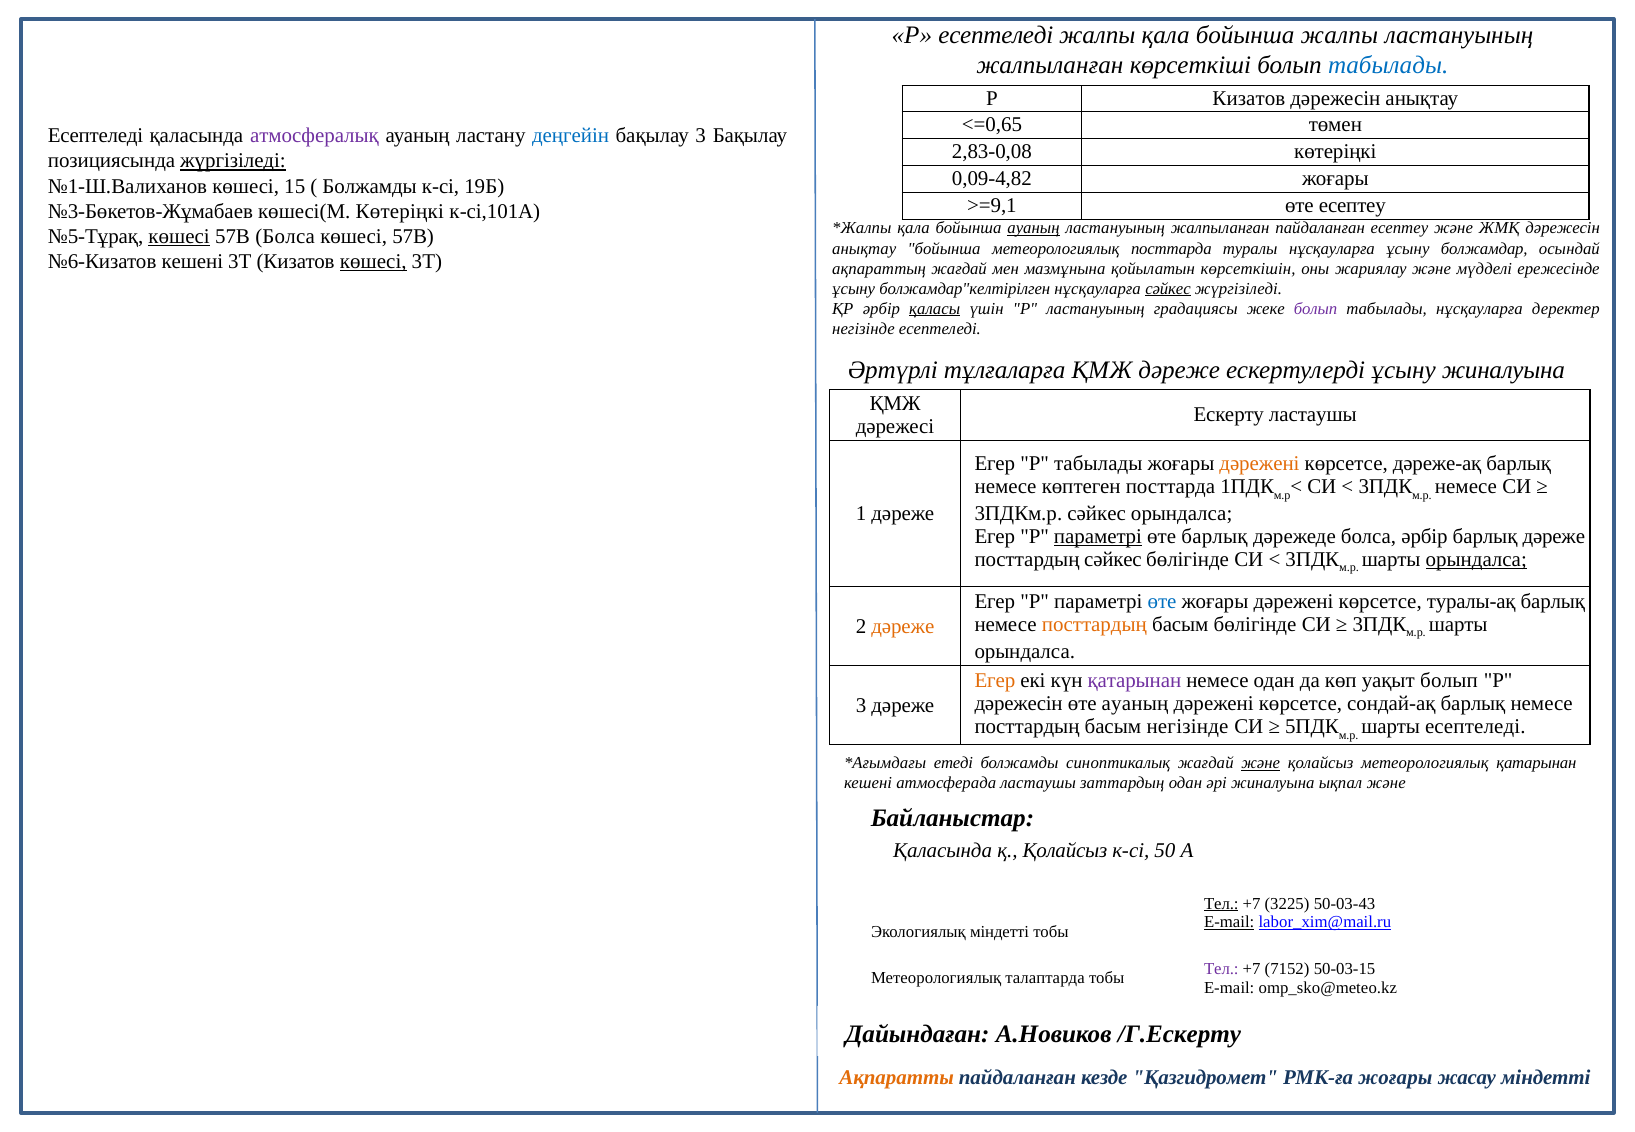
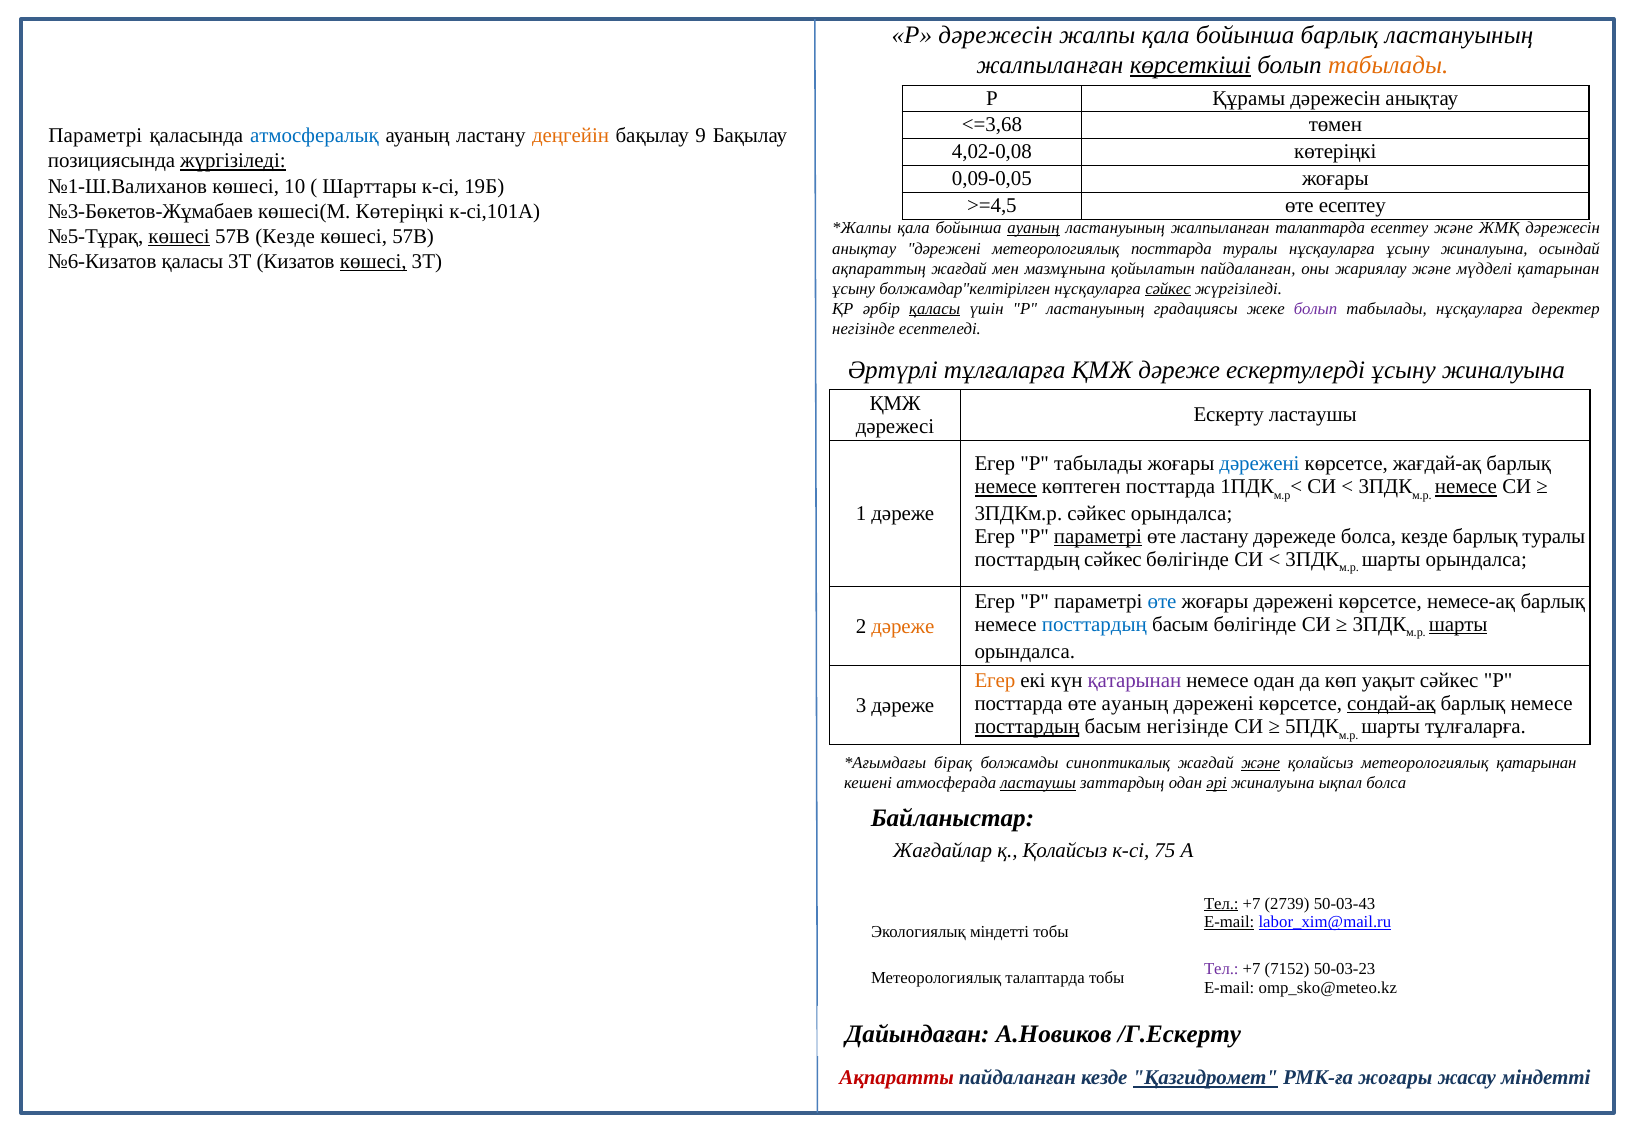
Р есептеледі: есептеледі -> дәрежесін (996, 35)
бойынша жалпы: жалпы -> барлық (1340, 35)
көрсеткіші underline: none -> present (1190, 65)
табылады colour: blue -> orange (1388, 65)
Р Кизатов: Кизатов -> Құрамы (1249, 99)
<=0,65: <=0,65 -> <=3,68 (992, 124)
Есептеледі: Есептеледі -> Параметрі (95, 136)
атмосфералық colour: purple -> blue (314, 136)
деңгейін colour: blue -> orange (571, 136)
бақылау 3: 3 -> 9 (701, 136)
2,83-0,08: 2,83-0,08 -> 4,02-0,08 (992, 151)
0,09-4,82: 0,09-4,82 -> 0,09-0,05 (992, 178)
15: 15 -> 10 (295, 186)
Болжамды: Болжамды -> Шарттары (369, 186)
>=9,1: >=9,1 -> >=4,5 (992, 205)
жалпыланған пайдаланған: пайдаланған -> талаптарда (1320, 228)
57В Болса: Болса -> Кезде (285, 237)
анықтау бойынша: бойынша -> дәрежені (944, 248)
болжамдар: болжамдар -> жиналуына (1484, 248)
№6-Кизатов кешені: кешені -> қаласы (192, 262)
қойылатын көрсеткішін: көрсеткішін -> пайдаланған (1248, 269)
мүдделі ережесінде: ережесінде -> қатарынан (1558, 269)
дәрежені colour: orange -> blue (1259, 464)
дәреже-ақ: дәреже-ақ -> жағдай-ақ (1437, 464)
немесе underline: none -> present (1006, 487)
немесе underline: none -> present (1466, 487)
өте барлық: барлық -> ластану (1215, 537)
болса әрбір: әрбір -> кезде (1425, 537)
барлық дәреже: дәреже -> туралы (1554, 537)
орындалса underline: present -> none (1476, 560)
туралы-ақ: туралы-ақ -> немесе-ақ (1471, 602)
посттардың colour: orange -> blue (1094, 625)
шарты underline: none -> present (1458, 625)
уақыт болып: болып -> сәйкес (1449, 681)
дәрежесін: дәрежесін -> посттарда (1019, 704)
сондай-ақ underline: none -> present (1391, 704)
посттардың underline: none -> present (1027, 727)
шарты есептеледі: есептеледі -> тұлғаларға (1475, 727)
етеді: етеді -> бірақ (953, 763)
ластаушы underline: none -> present (1038, 783)
әрі underline: none -> present (1217, 783)
ықпал және: және -> болса (1386, 783)
Қаласында: Қаласында -> Жағдайлар (943, 850)
50: 50 -> 75 (1165, 850)
3225: 3225 -> 2739 (1287, 904)
50-03-15: 50-03-15 -> 50-03-23 (1345, 969)
Ақпаратты colour: orange -> red (897, 1078)
Қазгидромет underline: none -> present (1205, 1078)
